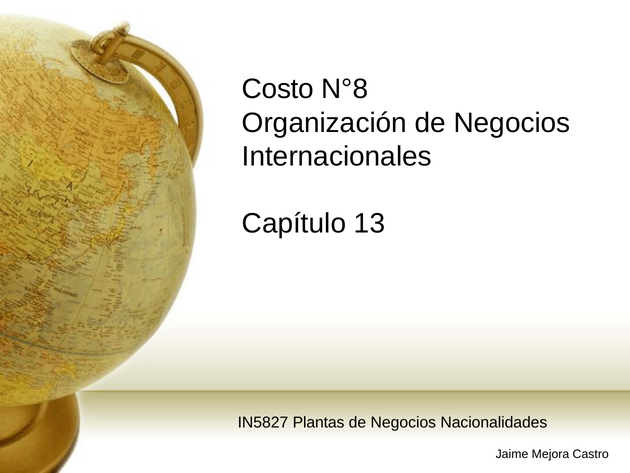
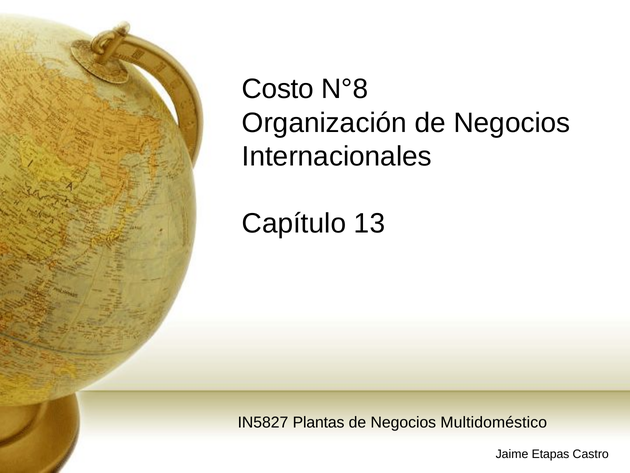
Nacionalidades: Nacionalidades -> Multidoméstico (494, 422)
Mejora: Mejora -> Etapas (551, 454)
